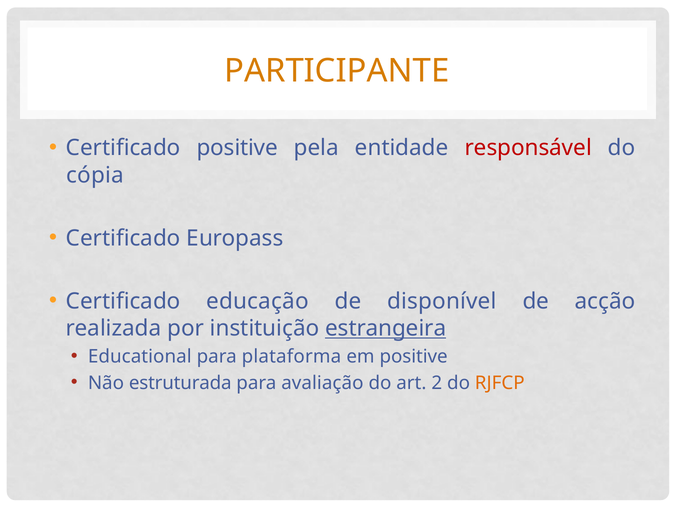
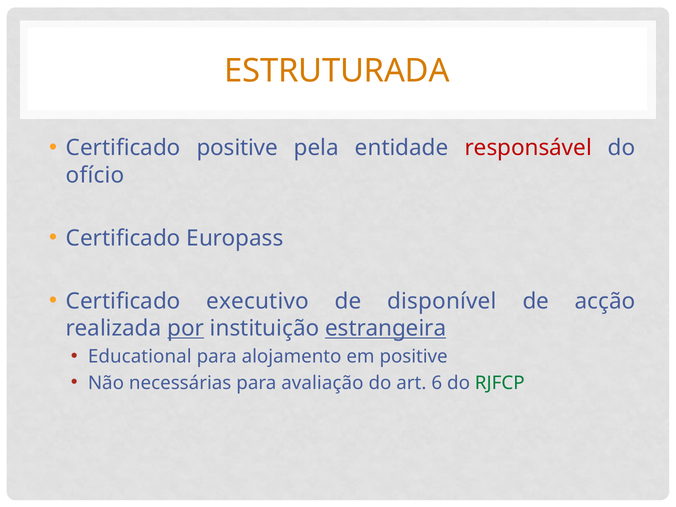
PARTICIPANTE: PARTICIPANTE -> ESTRUTURADA (337, 71)
cópia: cópia -> ofício (95, 175)
educação: educação -> executivo (258, 301)
por underline: none -> present (186, 328)
plataforma: plataforma -> alojamento (292, 357)
estruturada: estruturada -> necessárias (180, 383)
2: 2 -> 6 (437, 383)
RJFCP colour: orange -> green (500, 383)
